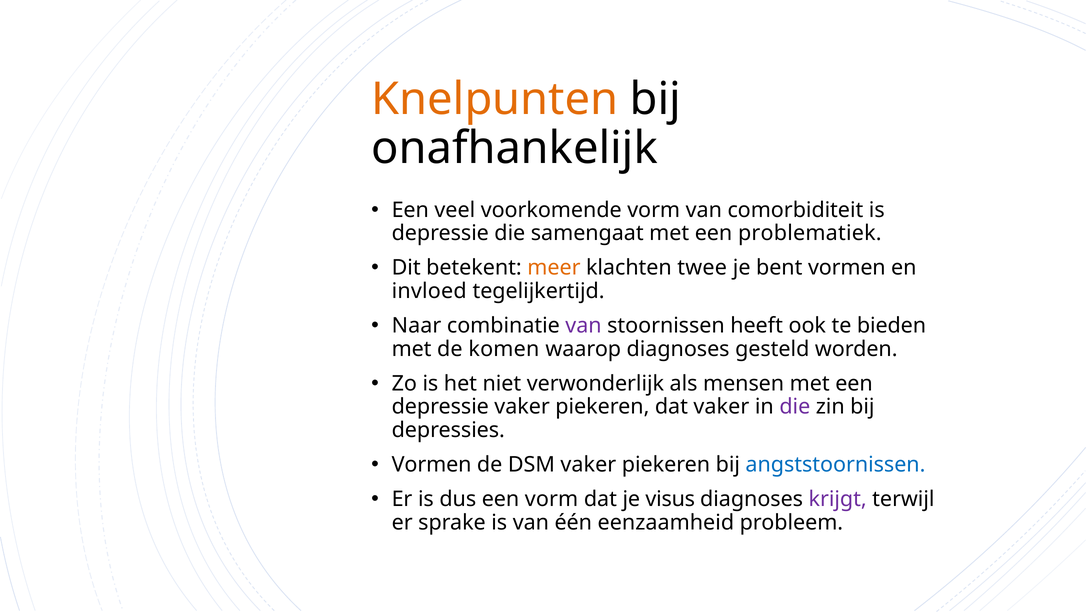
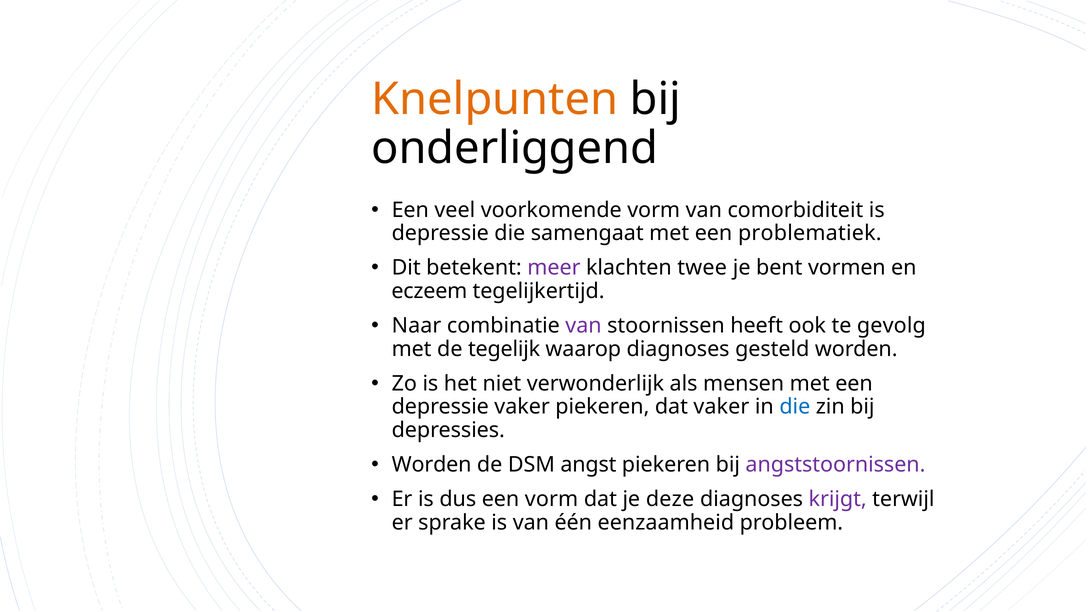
onafhankelijk: onafhankelijk -> onderliggend (515, 148)
meer colour: orange -> purple (554, 268)
invloed: invloed -> eczeem (429, 291)
bieden: bieden -> gevolg (891, 326)
komen: komen -> tegelijk (504, 349)
die colour: purple -> blue (795, 407)
Vormen: Vormen -> Worden (432, 465)
DSM vaker: vaker -> angst (588, 465)
angststoornissen colour: blue -> purple (835, 465)
visus: visus -> deze (670, 499)
